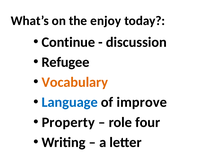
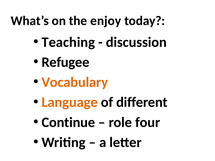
Continue: Continue -> Teaching (68, 42)
Language colour: blue -> orange (70, 102)
improve: improve -> different (142, 102)
Property: Property -> Continue (68, 122)
